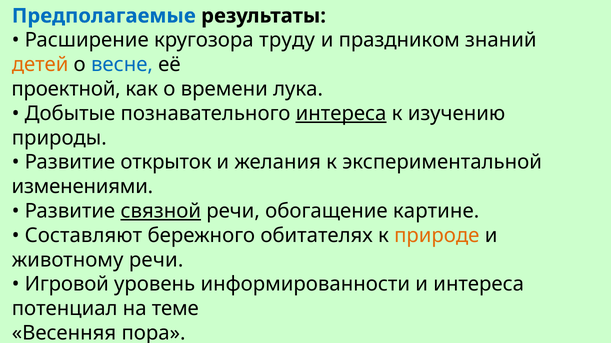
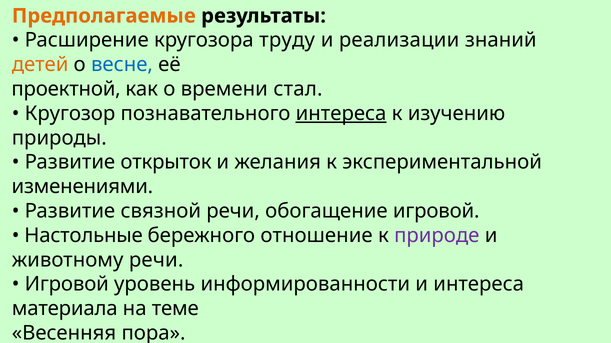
Предполагаемые colour: blue -> orange (104, 16)
праздником: праздником -> реализации (399, 40)
лука: лука -> стал (298, 89)
Добытые: Добытые -> Кругозор (70, 114)
связной underline: present -> none (161, 211)
обогащение картине: картине -> игровой (436, 211)
Составляют: Составляют -> Настольные (84, 236)
обитателях: обитателях -> отношение (317, 236)
природе colour: orange -> purple (437, 236)
потенциал: потенциал -> материала (65, 309)
